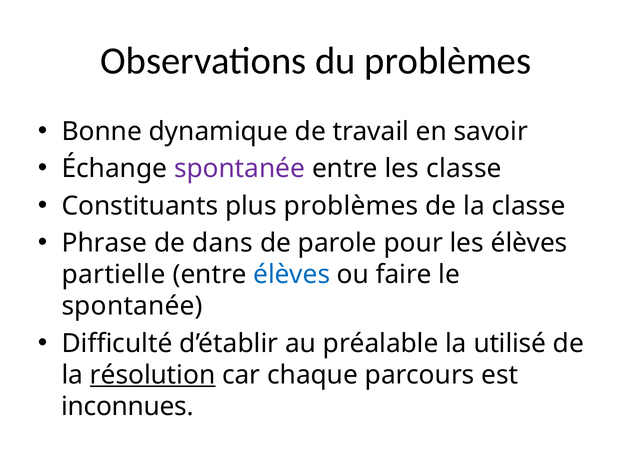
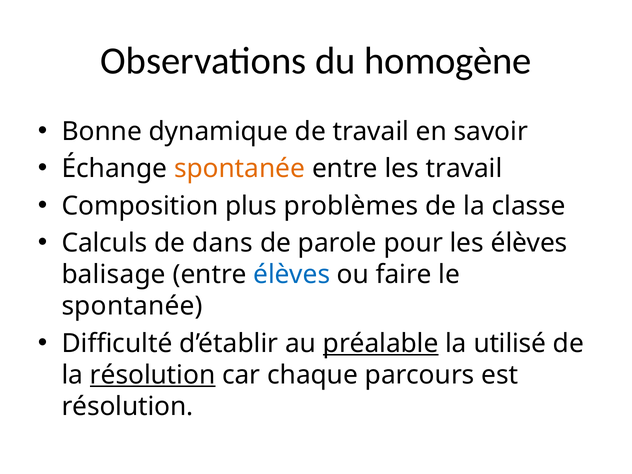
du problèmes: problèmes -> homogène (448, 61)
spontanée colour: purple -> orange (240, 169)
les classe: classe -> travail (464, 169)
Constituants: Constituants -> Composition (140, 206)
Phrase: Phrase -> Calculs (105, 243)
partielle: partielle -> balisage (114, 275)
préalable underline: none -> present (381, 343)
inconnues: inconnues -> résolution (127, 407)
